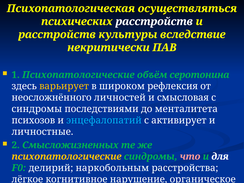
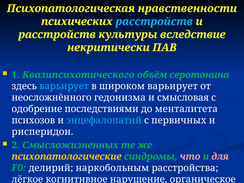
осуществляться: осуществляться -> нравственности (187, 8)
расстройств colour: white -> light blue (154, 22)
1 Психопатологические: Психопатологические -> Квазипсихотического (78, 75)
варьирует colour: yellow -> light blue (64, 86)
широком рефлексия: рефлексия -> варьирует (173, 86)
личностей: личностей -> гедонизма (120, 98)
синдромы: синдромы -> одобрение (37, 109)
активирует: активирует -> первичных (179, 120)
личностные: личностные -> рисперидон (42, 132)
для colour: white -> pink (220, 156)
